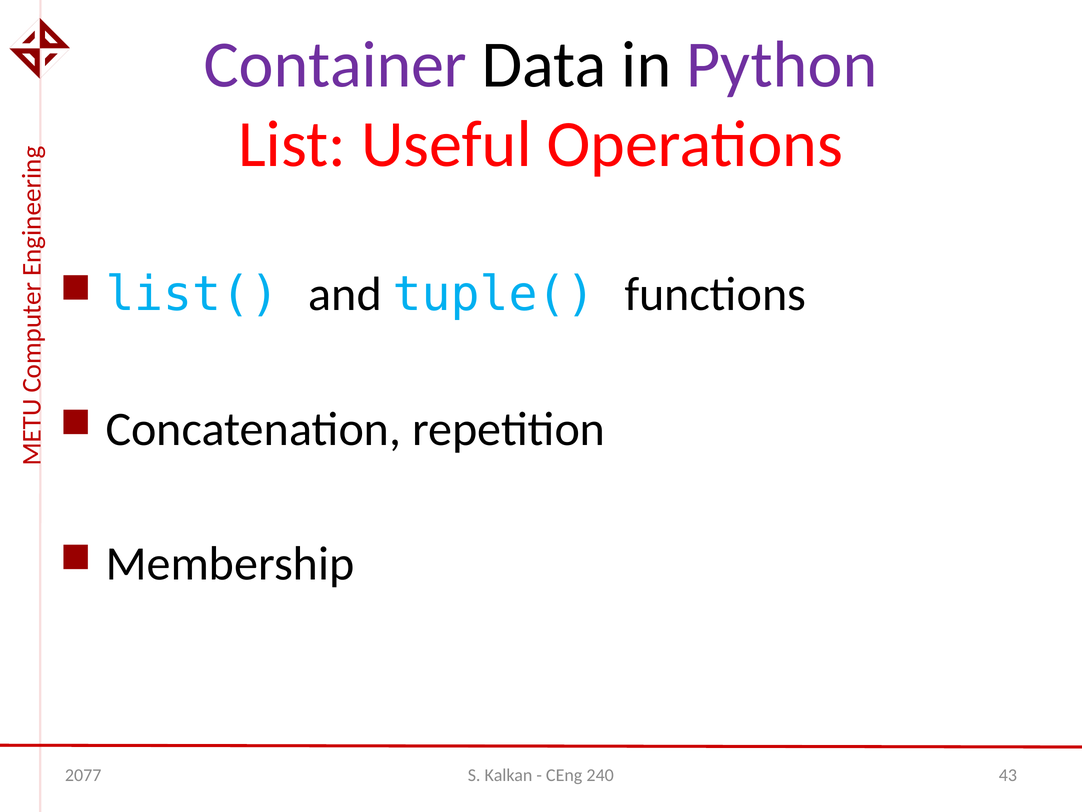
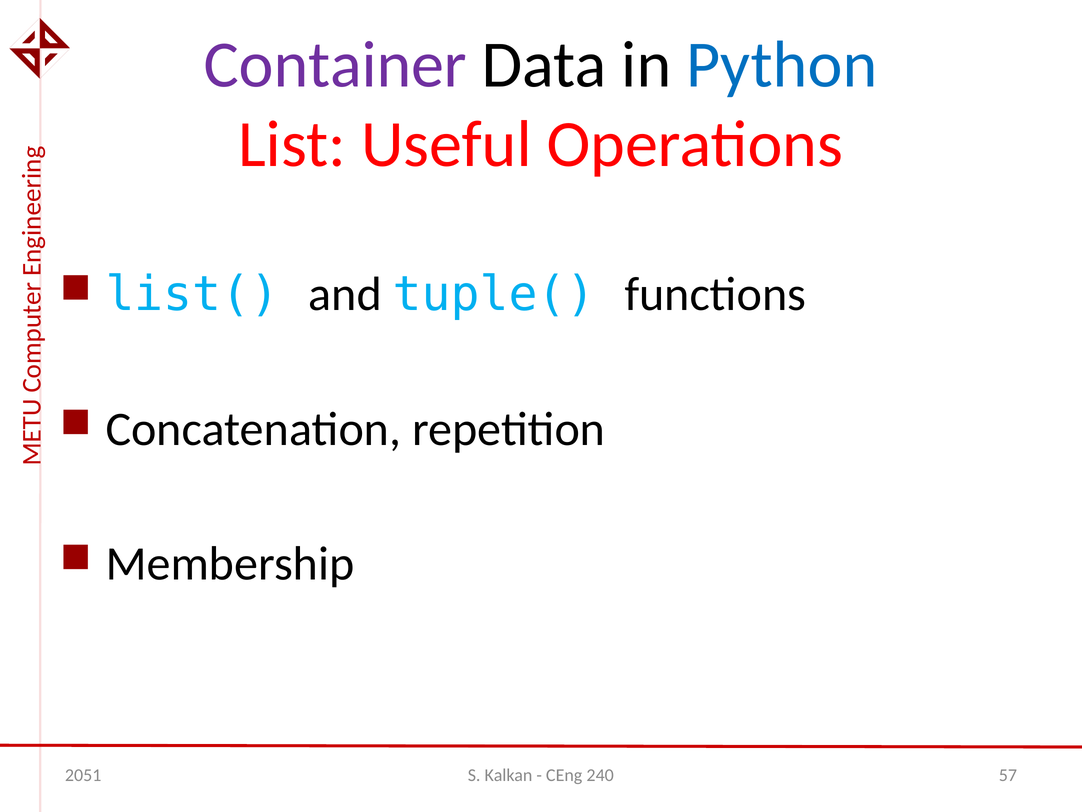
Python colour: purple -> blue (782, 65)
2077: 2077 -> 2051 (83, 775)
43: 43 -> 57 (1008, 775)
